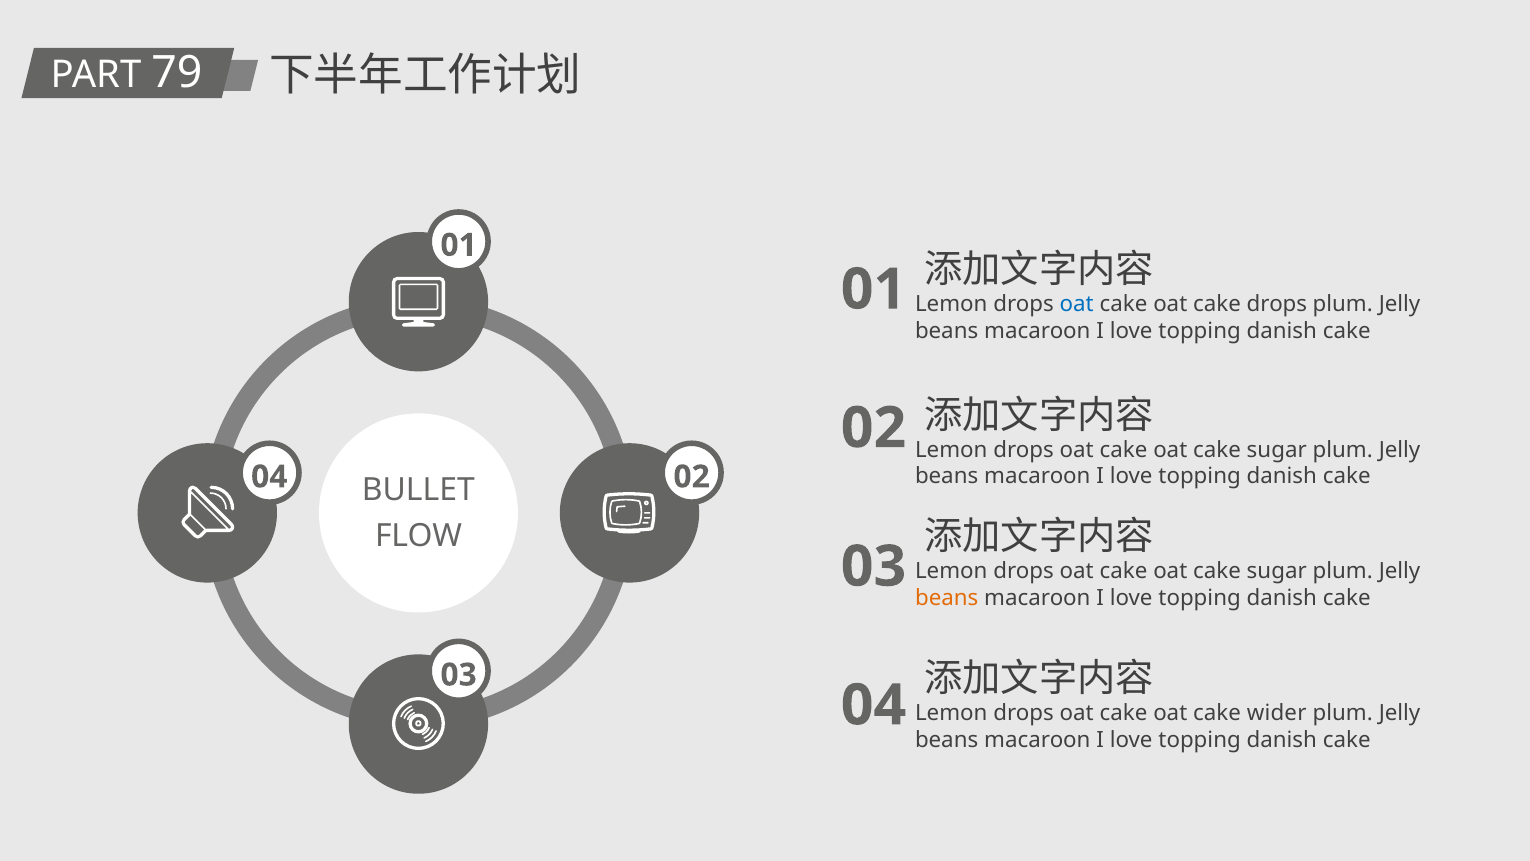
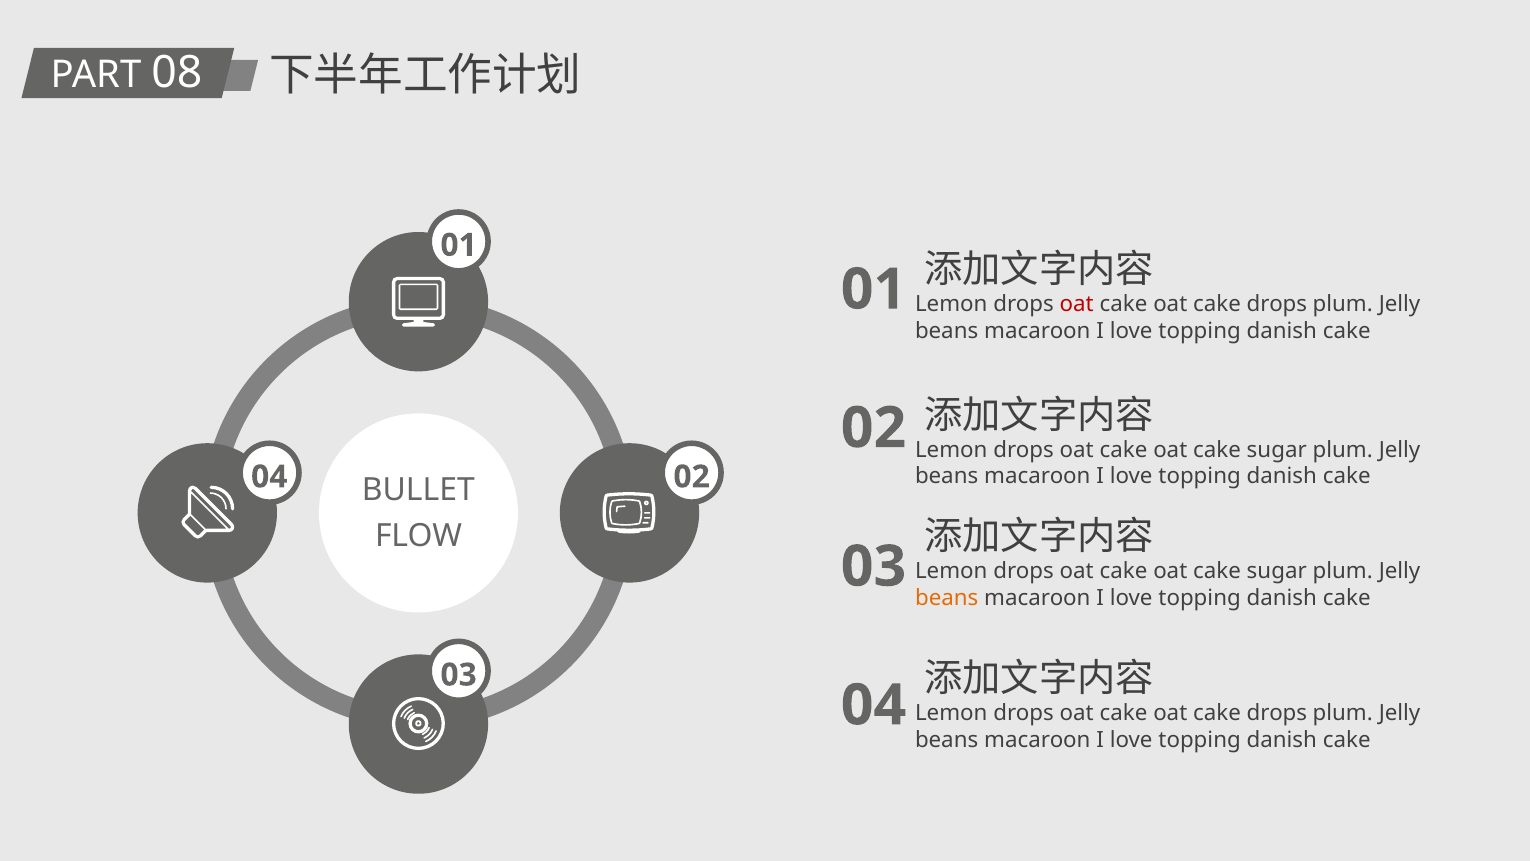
79: 79 -> 08 (177, 73)
oat colour: blue -> red (1077, 304)
wider: wider -> drops (1277, 713)
